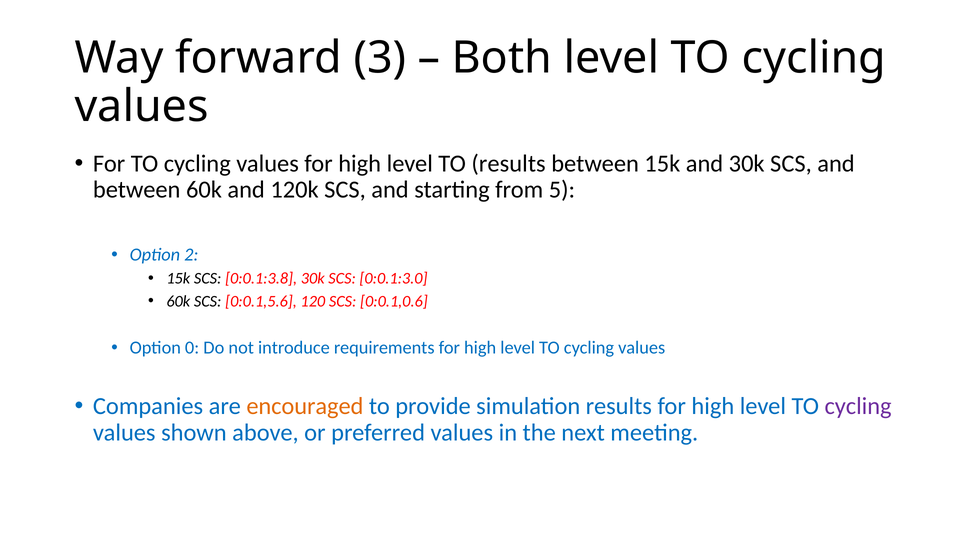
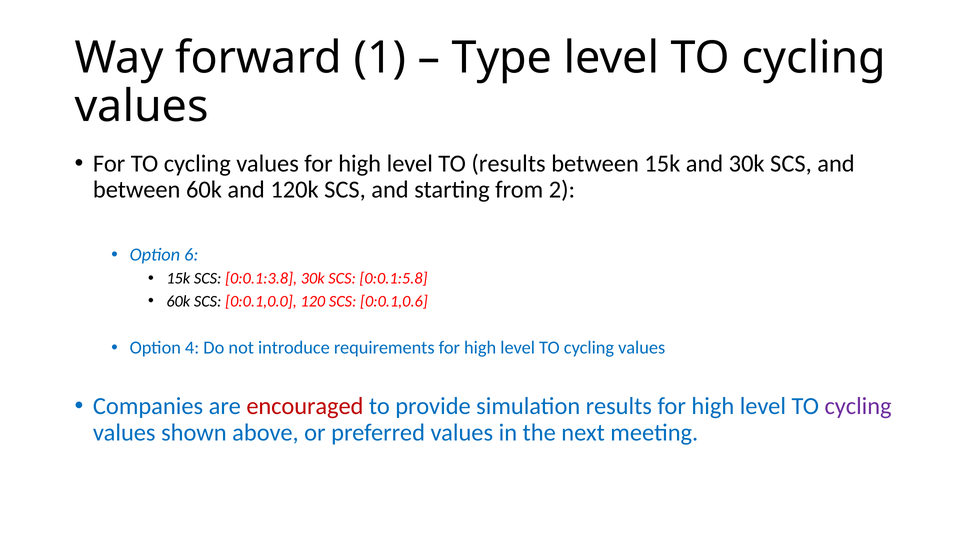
3: 3 -> 1 (380, 58)
Both: Both -> Type (502, 58)
5: 5 -> 2 (562, 190)
2: 2 -> 6 (191, 255)
0:0.1:3.0: 0:0.1:3.0 -> 0:0.1:5.8 (394, 278)
0:0.1,5.6: 0:0.1,5.6 -> 0:0.1,0.0 (261, 301)
0: 0 -> 4 (192, 348)
encouraged colour: orange -> red (305, 406)
